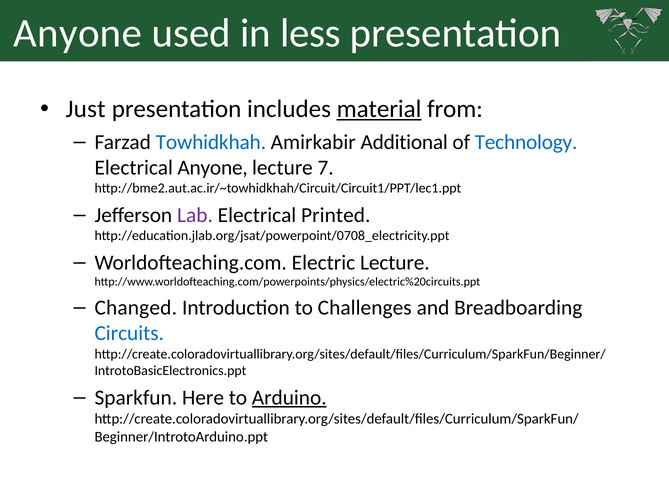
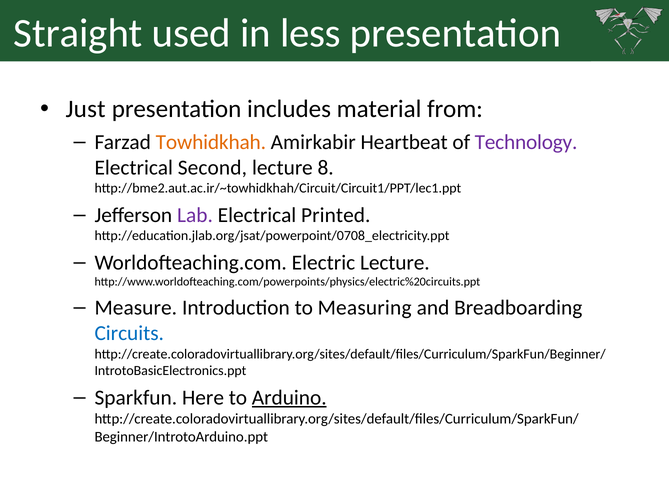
Anyone: Anyone -> Straight (78, 33)
material underline: present -> none (379, 109)
Towhidkhah colour: blue -> orange (211, 142)
Additional: Additional -> Heartbeat (404, 142)
Technology colour: blue -> purple (526, 142)
Electrical Anyone: Anyone -> Second (212, 168)
7: 7 -> 8 (326, 168)
Changed: Changed -> Measure (136, 308)
Challenges: Challenges -> Measuring (365, 308)
